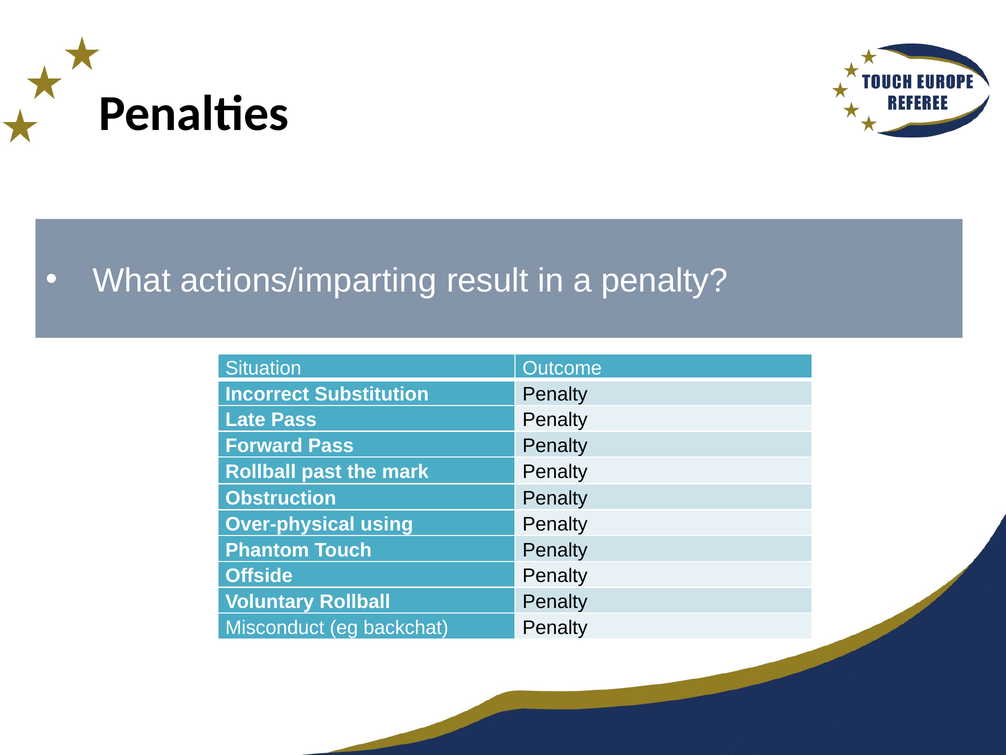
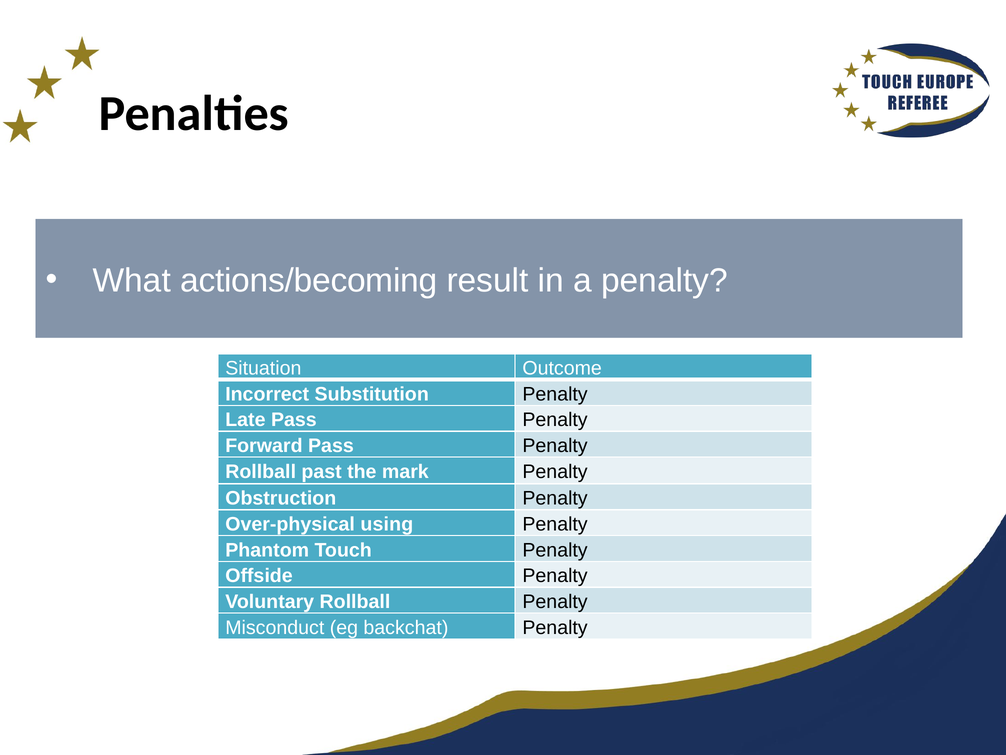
actions/imparting: actions/imparting -> actions/becoming (309, 281)
